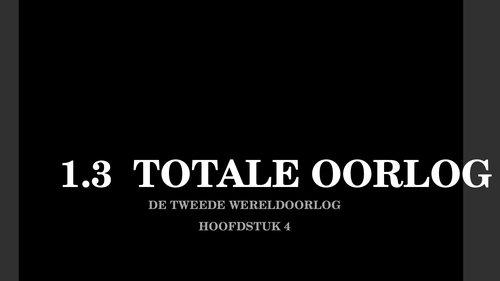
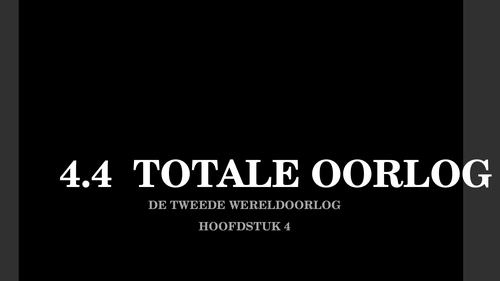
1.3: 1.3 -> 4.4 (86, 175)
